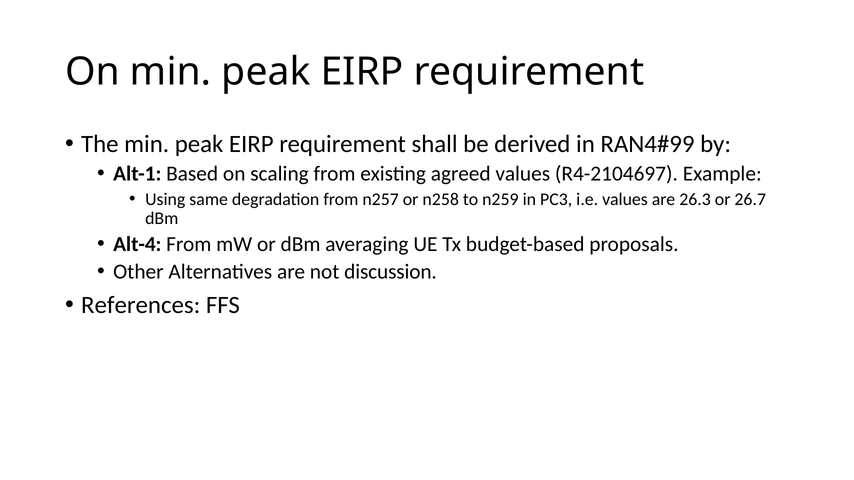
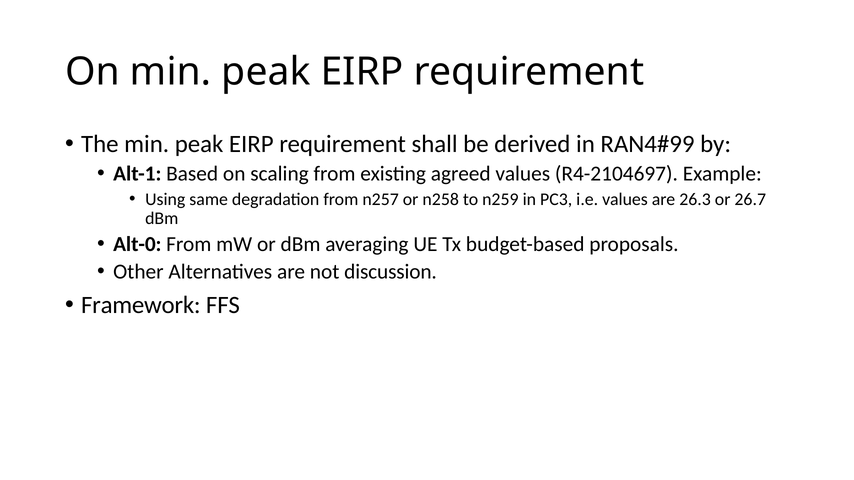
Alt-4: Alt-4 -> Alt-0 (137, 244)
References: References -> Framework (141, 305)
